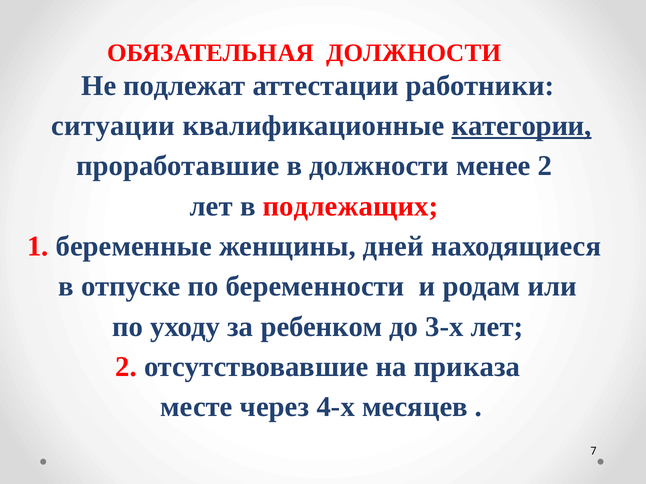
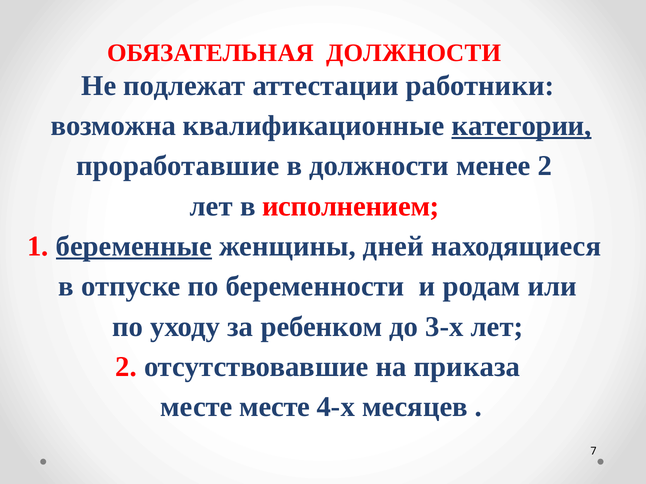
ситуации: ситуации -> возможна (113, 126)
подлежащих: подлежащих -> исполнением (351, 206)
беременные underline: none -> present (134, 247)
месте через: через -> месте (275, 407)
